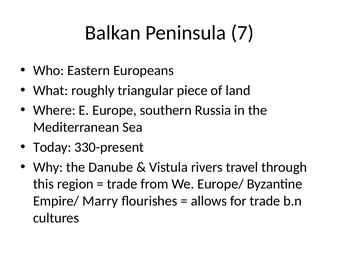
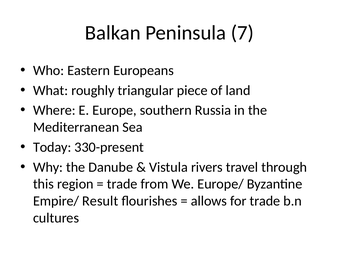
Marry: Marry -> Result (100, 201)
